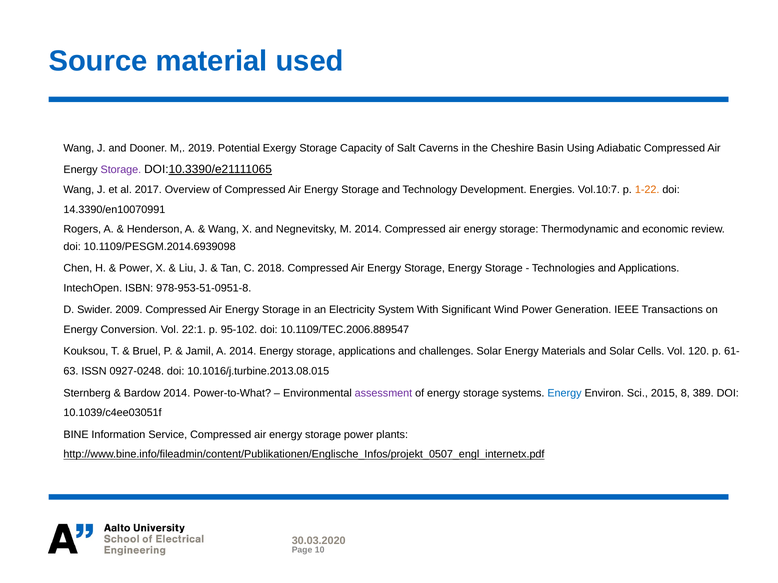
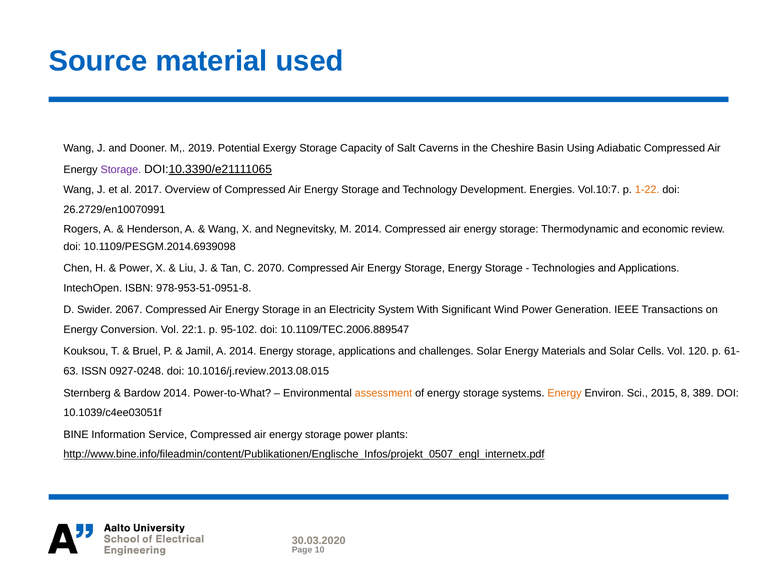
14.3390/en10070991: 14.3390/en10070991 -> 26.2729/en10070991 (114, 210)
2018: 2018 -> 2070 (271, 268)
2009: 2009 -> 2067 (129, 310)
10.1016/j.turbine.2013.08.015: 10.1016/j.turbine.2013.08.015 -> 10.1016/j.review.2013.08.015 (258, 372)
assessment colour: purple -> orange (383, 393)
Energy colour: blue -> orange (564, 393)
